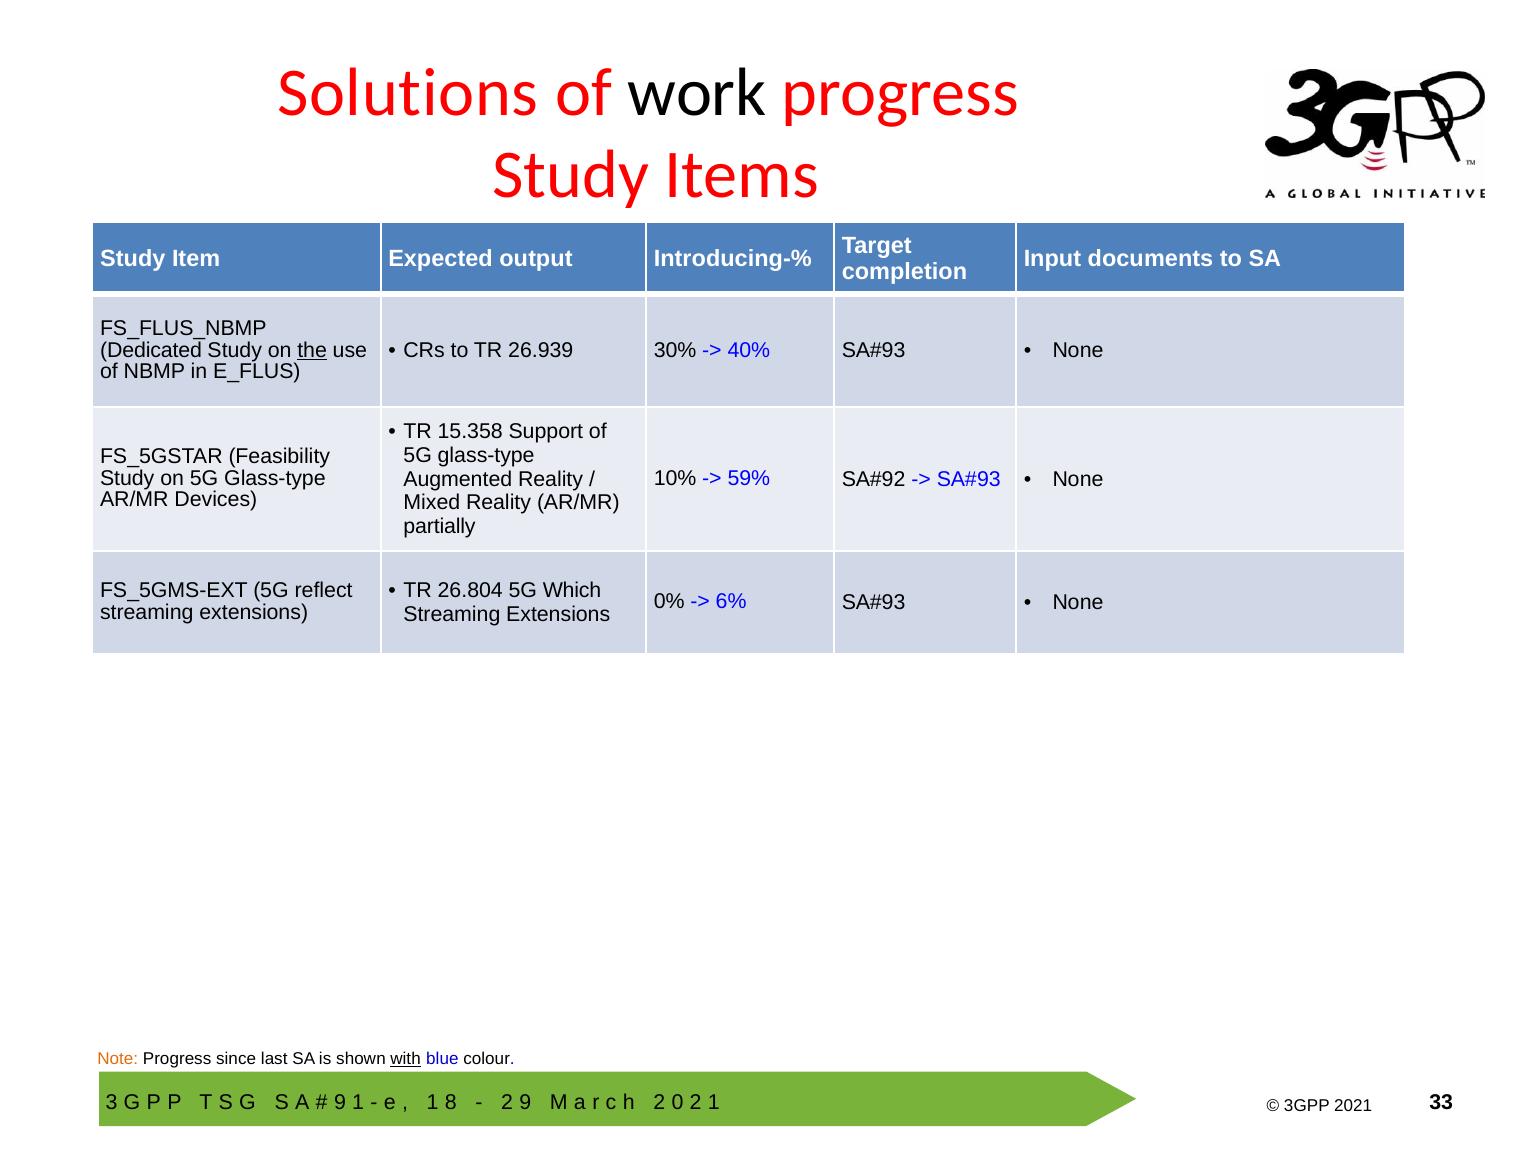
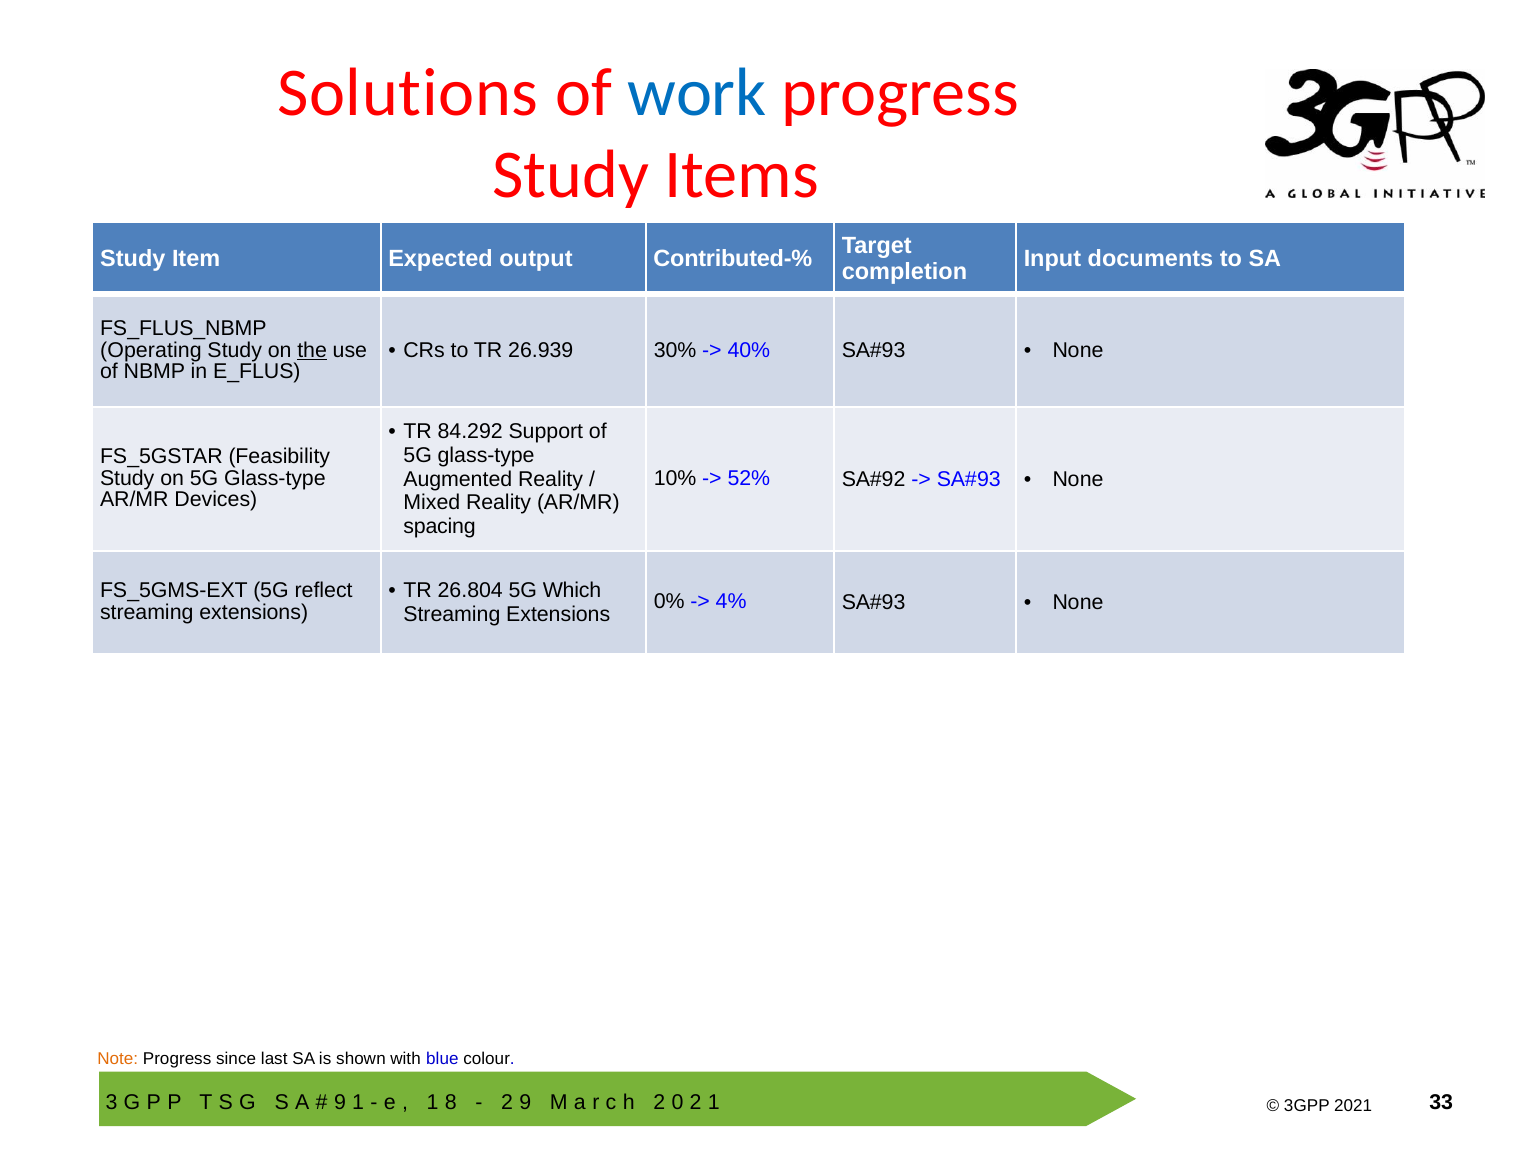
work colour: black -> blue (697, 93)
Introducing-%: Introducing-% -> Contributed-% (733, 259)
Dedicated: Dedicated -> Operating (151, 350)
15.358: 15.358 -> 84.292 (470, 431)
59%: 59% -> 52% (749, 478)
partially: partially -> spacing (440, 527)
6%: 6% -> 4% (731, 601)
with underline: present -> none (406, 1059)
